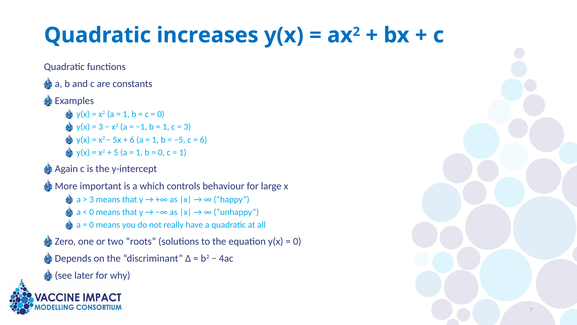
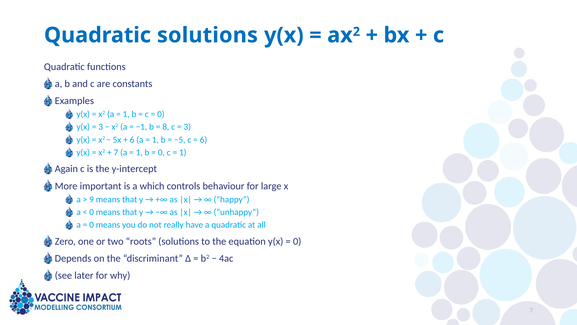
Quadratic increases: increases -> solutions (207, 35)
1: 1 -> 8 (166, 127)
5: 5 -> 7 (116, 152)
3: 3 -> 9 (92, 199)
